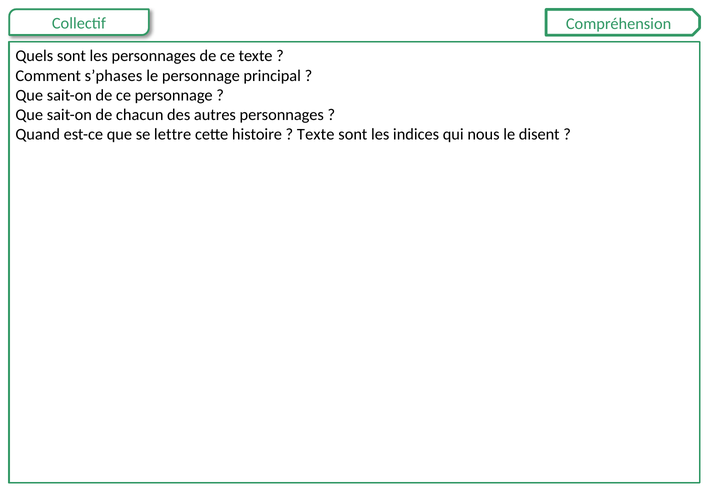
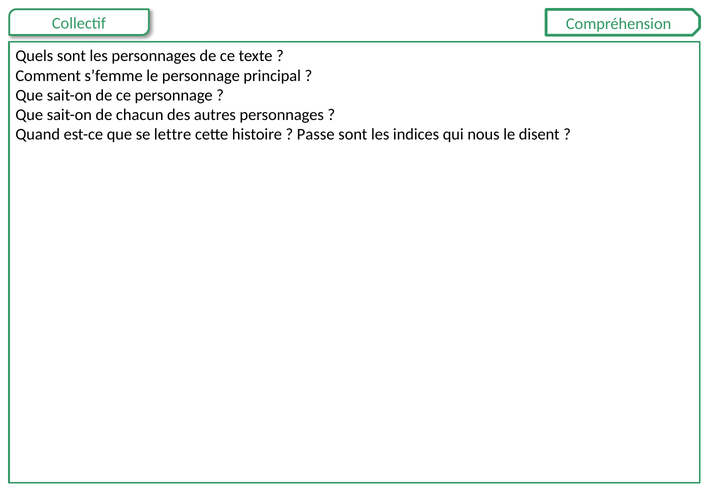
s’phases: s’phases -> s’femme (114, 76)
Texte: Texte -> Passe (316, 135)
